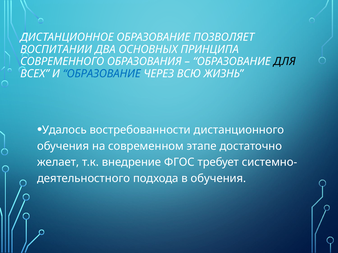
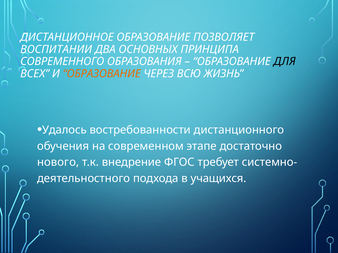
ОБРАЗОВАНИЕ colour: blue -> orange (102, 74)
желает: желает -> нового (58, 163)
в обучения: обучения -> учащихся (219, 179)
